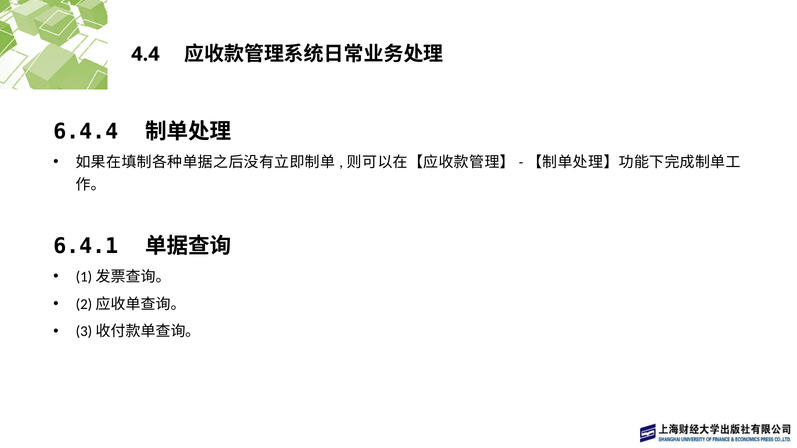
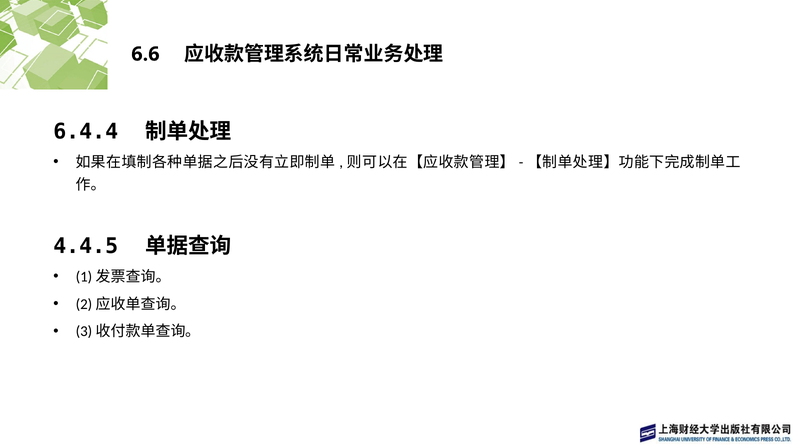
4.4: 4.4 -> 6.6 (145, 54)
6.4.1: 6.4.1 -> 4.4.5 (86, 246)
